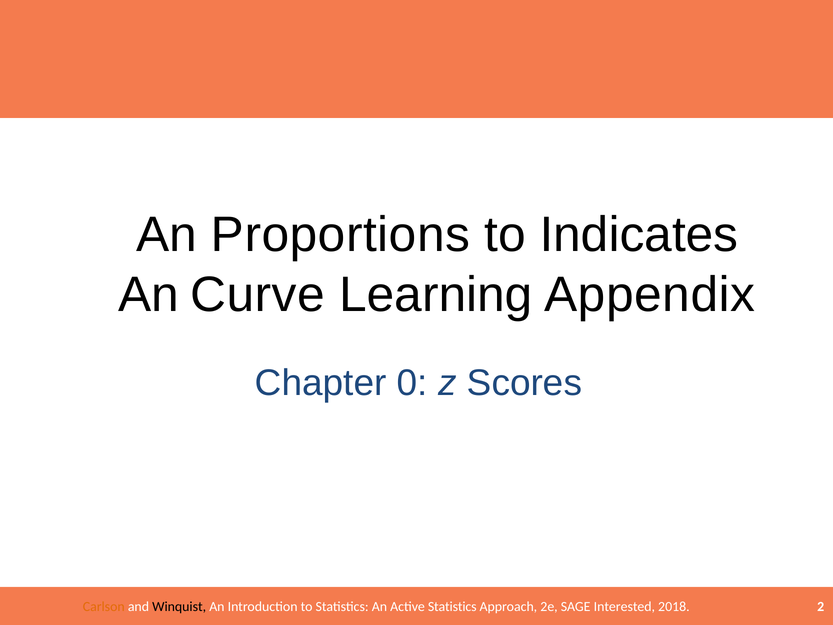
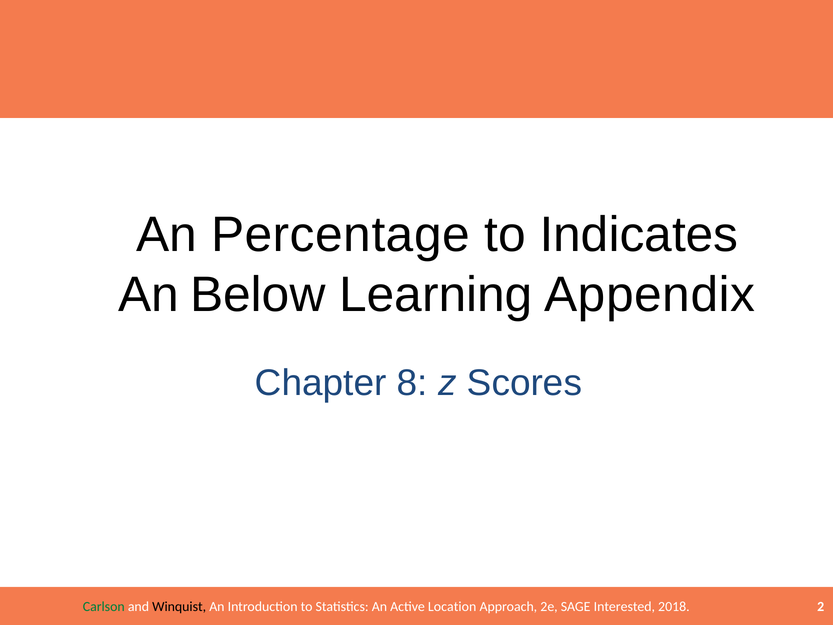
Proportions: Proportions -> Percentage (341, 235)
Curve: Curve -> Below (258, 295)
0: 0 -> 8 (412, 383)
Carlson colour: orange -> green (104, 607)
Active Statistics: Statistics -> Location (452, 607)
